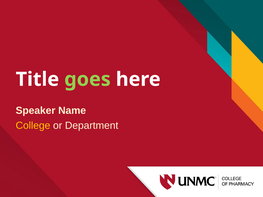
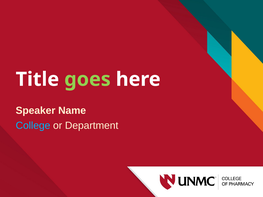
College colour: yellow -> light blue (33, 126)
